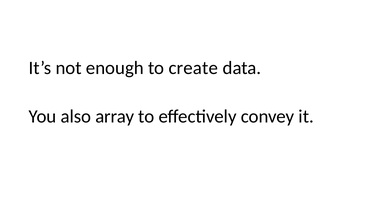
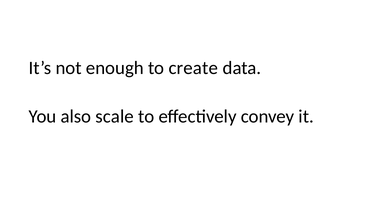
array: array -> scale (115, 116)
